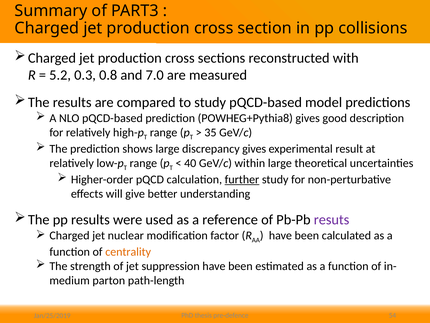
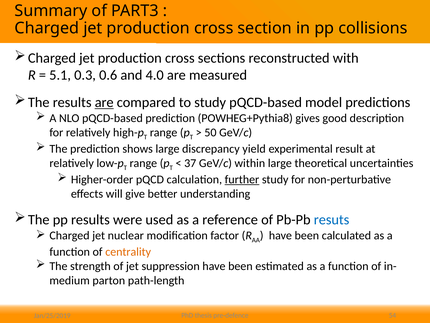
5.2: 5.2 -> 5.1 (60, 75)
0.8: 0.8 -> 0.6 (108, 75)
7.0: 7.0 -> 4.0 (155, 75)
are underline: none -> present (104, 102)
35: 35 -> 50 (210, 132)
discrepancy gives: gives -> yield (254, 149)
40: 40 -> 37 (190, 163)
resuts colour: purple -> blue (332, 220)
